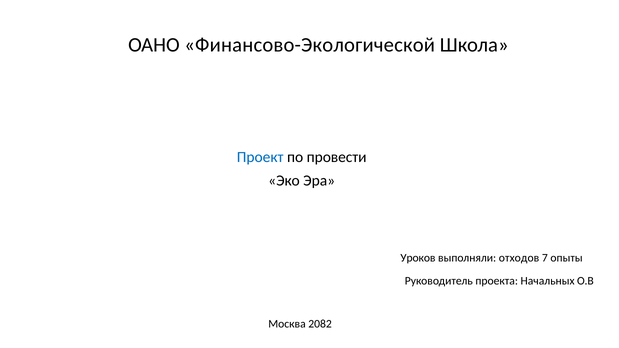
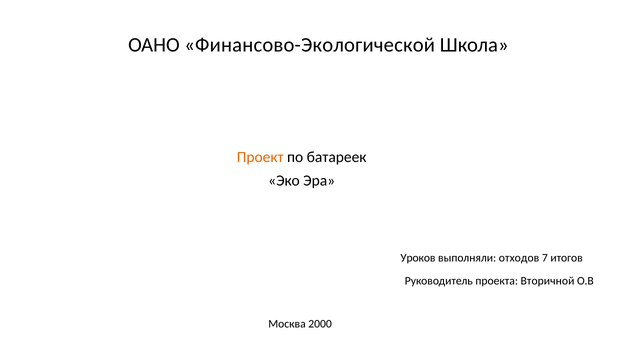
Проект colour: blue -> orange (260, 157)
провести: провести -> батареек (337, 157)
опыты: опыты -> итогов (567, 258)
Начальных: Начальных -> Вторичной (548, 281)
2082: 2082 -> 2000 (320, 324)
